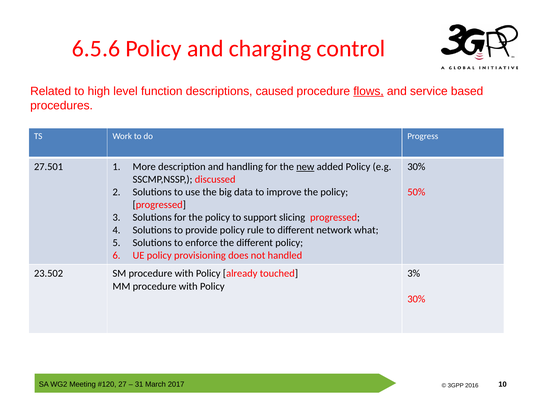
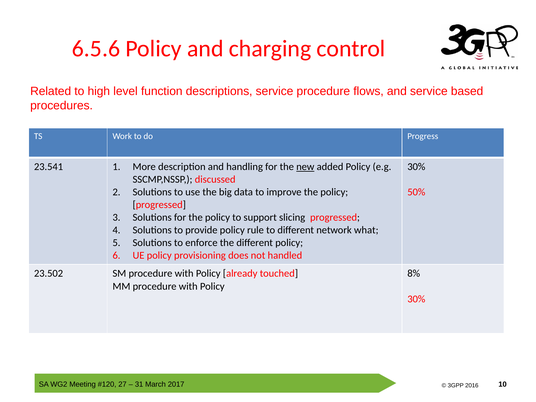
descriptions caused: caused -> service (275, 91)
flows underline: present -> none (369, 91)
27.501: 27.501 -> 23.541 (49, 167)
3%: 3% -> 8% (414, 274)
